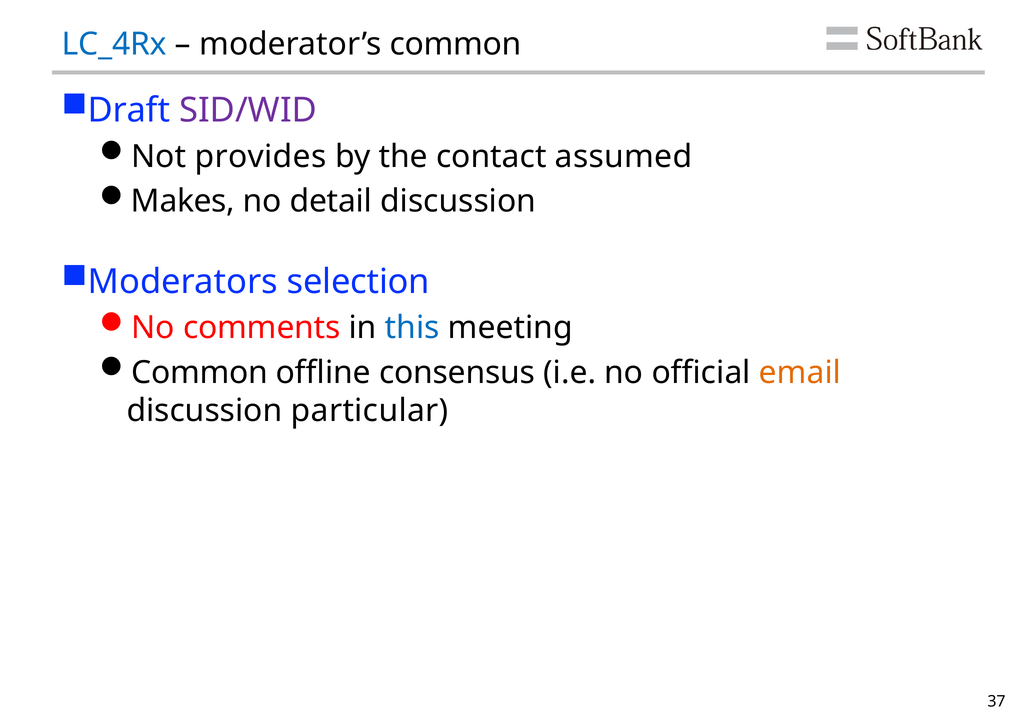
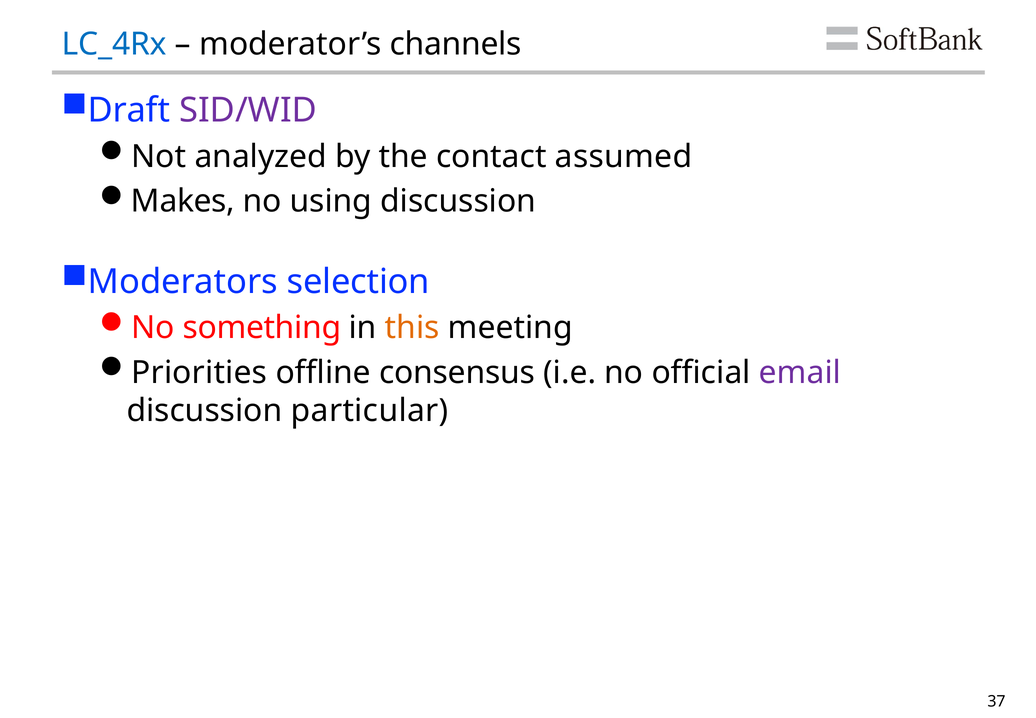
moderator’s common: common -> channels (456, 44)
provides: provides -> analyzed (261, 156)
detail: detail -> using (331, 201)
comments: comments -> something (262, 327)
this colour: blue -> orange (412, 327)
Common: Common -> Priorities (199, 372)
email colour: orange -> purple (800, 372)
